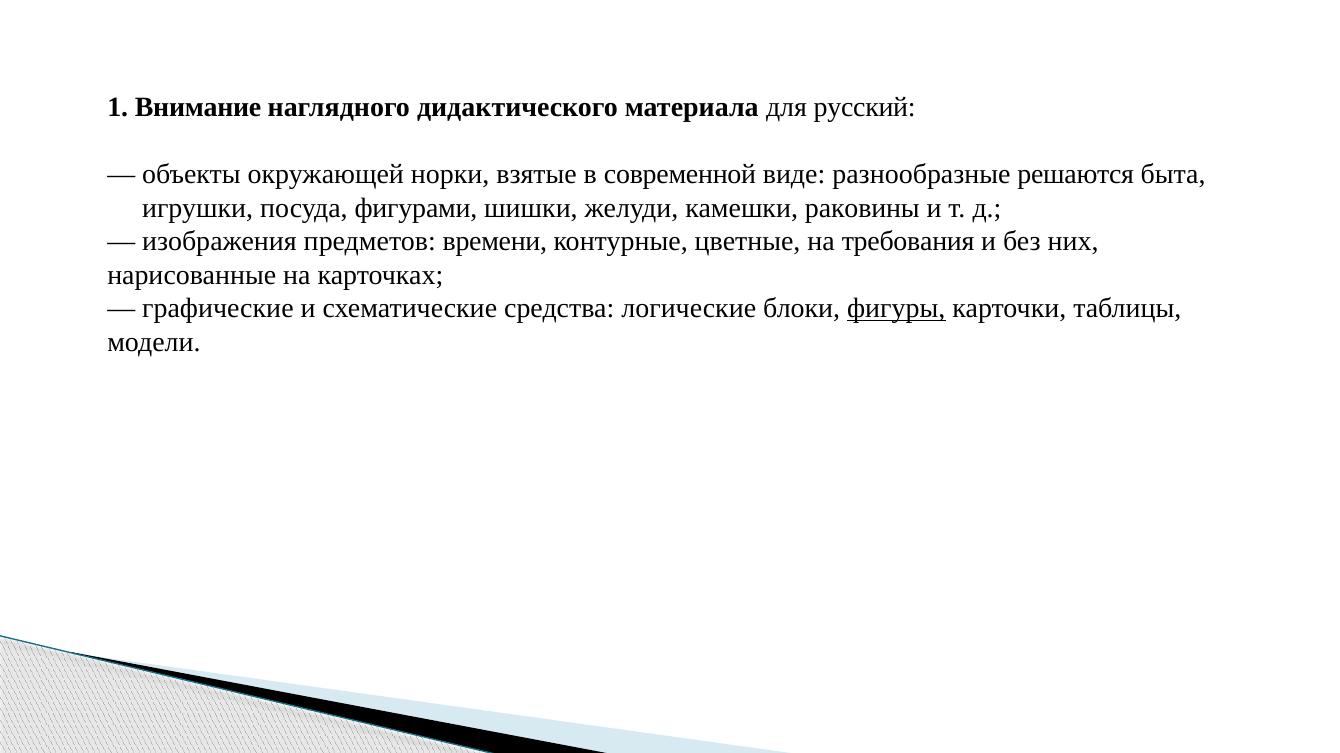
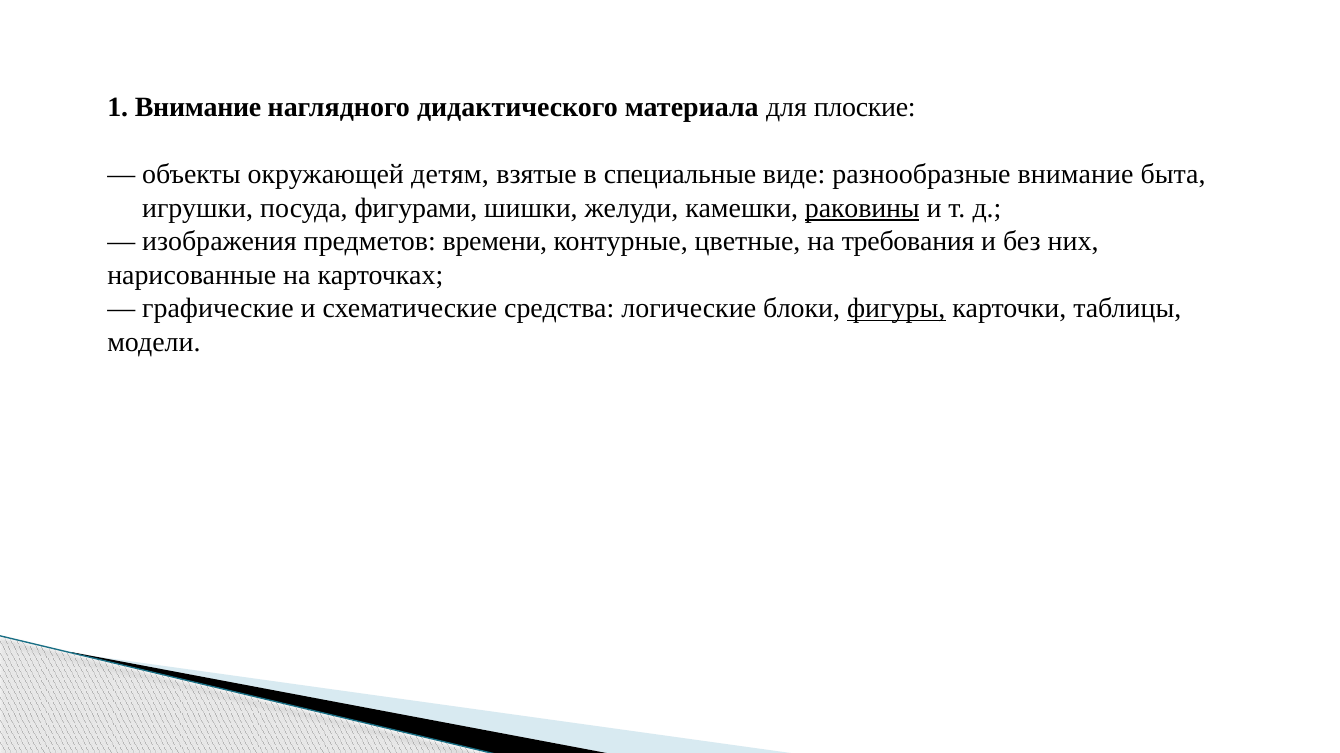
русский: русский -> плоские (865, 108)
норки: норки -> детям (450, 175)
современной: современной -> специальные (680, 175)
разнообразные решаются: решаются -> внимание (1076, 175)
раковины underline: none -> present (862, 208)
